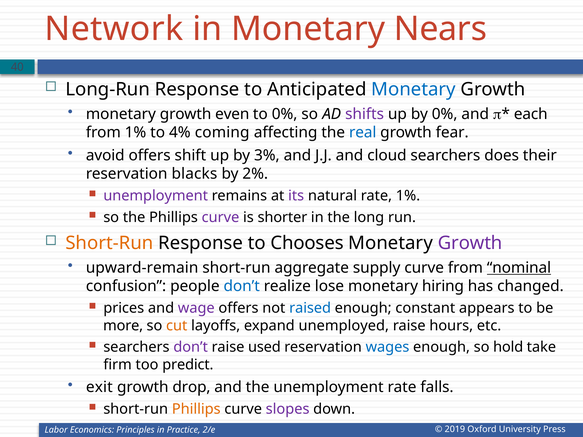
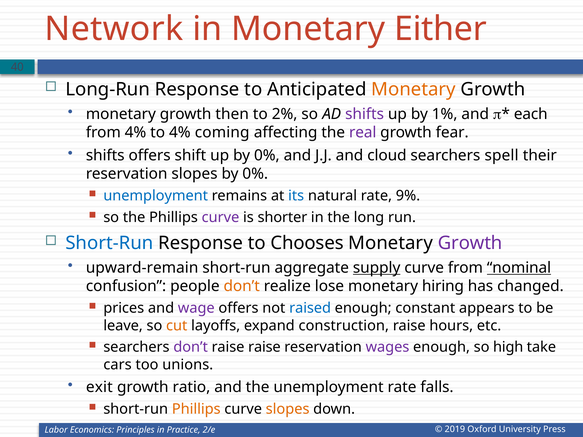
Nears: Nears -> Either (440, 29)
Monetary colour: blue -> orange (414, 90)
even: even -> then (232, 114)
to 0%: 0% -> 2% (285, 114)
by 0%: 0% -> 1% (445, 114)
from 1%: 1% -> 4% (135, 133)
real colour: blue -> purple (363, 133)
avoid: avoid -> shifts (105, 155)
up by 3%: 3% -> 0% (267, 155)
does: does -> spell (502, 155)
reservation blacks: blacks -> slopes (195, 174)
2%: 2% -> 0% (255, 174)
unemployment colour: purple -> blue (156, 196)
its colour: purple -> blue (296, 196)
rate 1%: 1% -> 9% (408, 196)
Short-Run colour: orange -> blue (109, 243)
supply underline: none -> present (377, 268)
don’t colour: blue -> orange (242, 286)
more: more -> leave (123, 326)
unemployed: unemployed -> construction (344, 326)
raise used: used -> raise (264, 347)
wages colour: blue -> purple (387, 347)
hold: hold -> high (508, 347)
firm: firm -> cars (118, 365)
predict: predict -> unions (188, 365)
drop: drop -> ratio (191, 387)
slopes colour: purple -> orange (288, 409)
